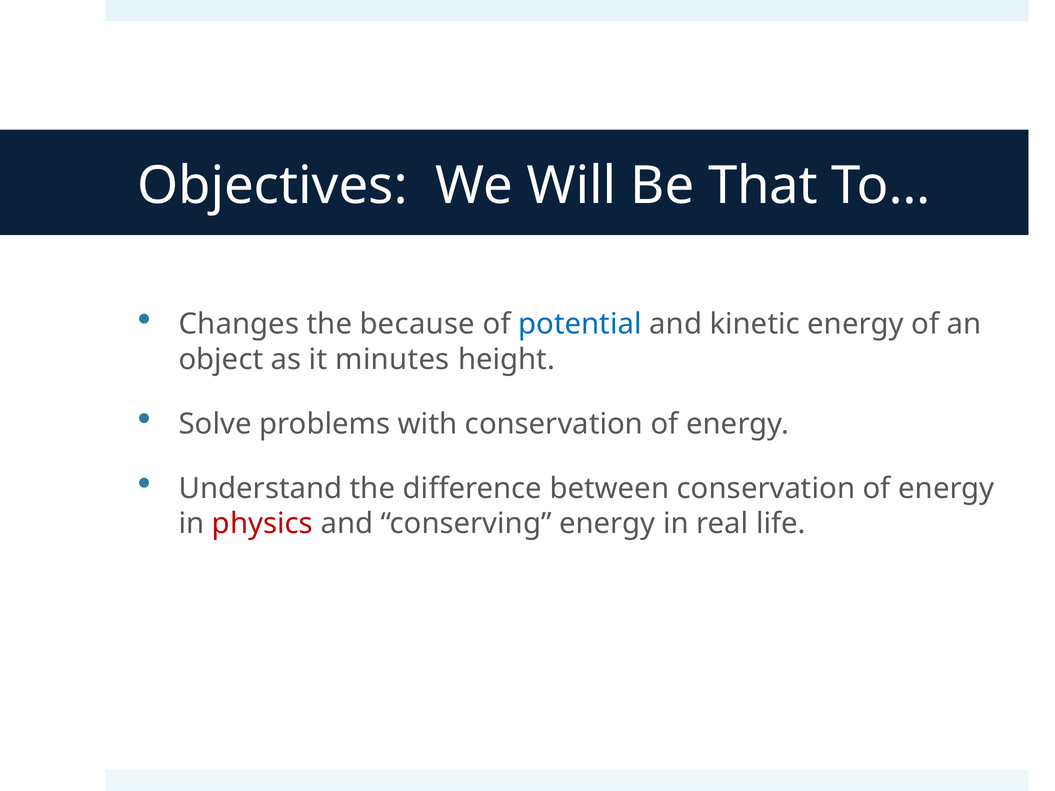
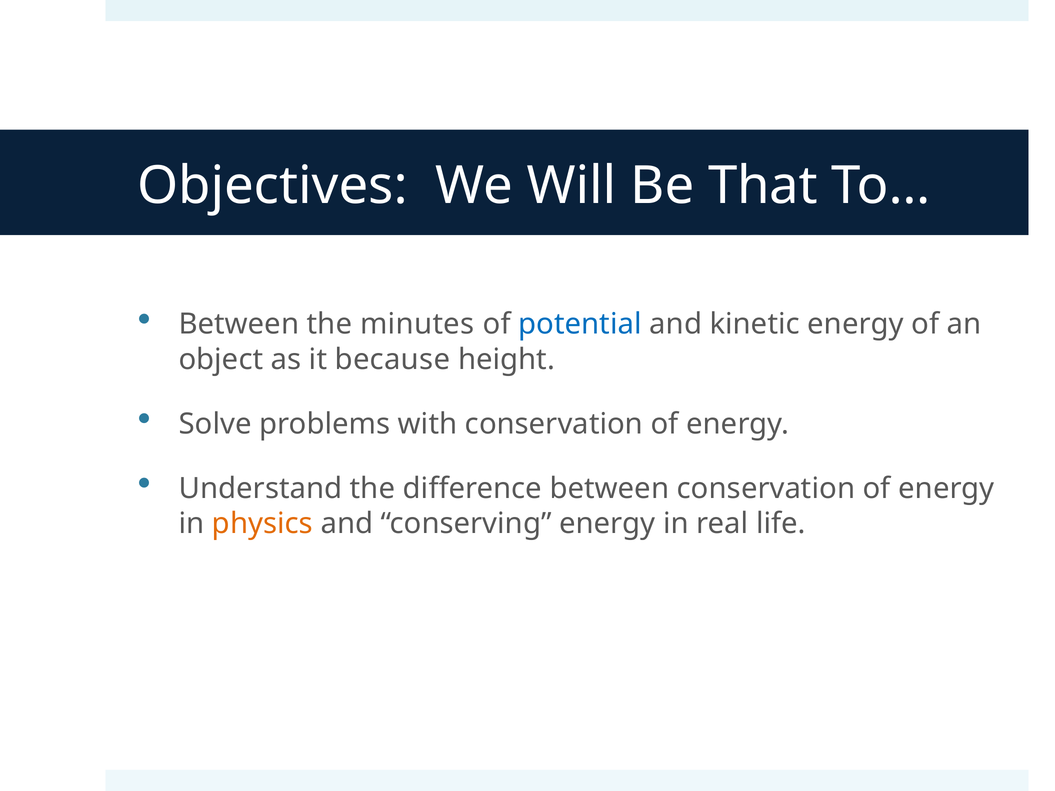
Changes: Changes -> Between (239, 324)
because: because -> minutes (417, 324)
minutes: minutes -> because (392, 360)
physics colour: red -> orange (262, 524)
